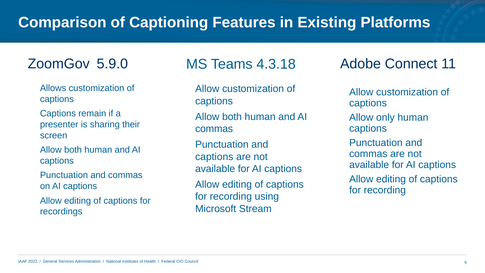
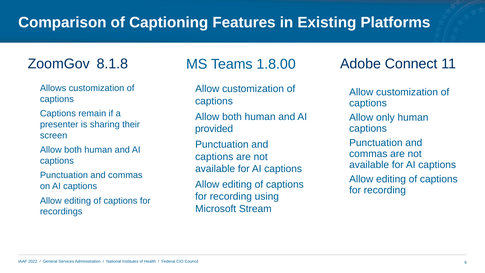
5.9.0: 5.9.0 -> 8.1.8 (112, 64)
4.3.18: 4.3.18 -> 1.8.00 (276, 64)
commas: commas -> provided (214, 129)
